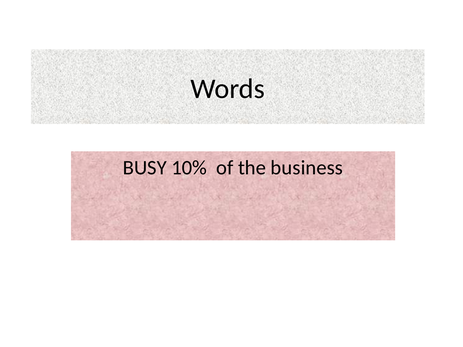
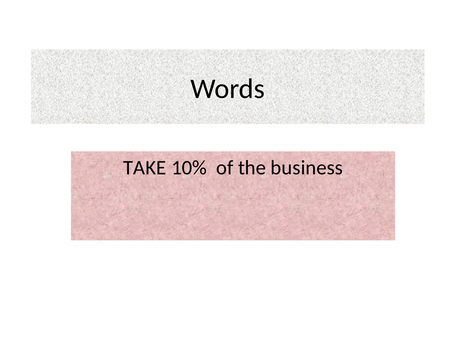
BUSY: BUSY -> TAKE (145, 168)
